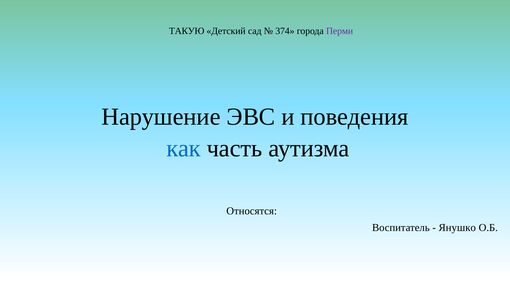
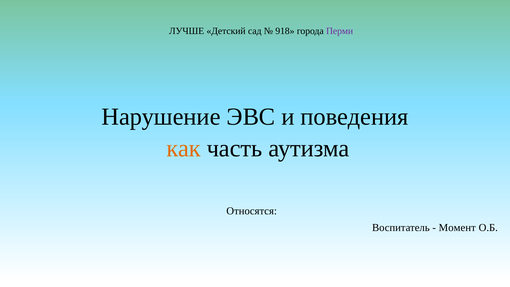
ТАКУЮ: ТАКУЮ -> ЛУЧШЕ (187, 31)
374: 374 -> 918 (285, 31)
как colour: blue -> orange (184, 148)
Янушко: Янушко -> Момент (457, 228)
